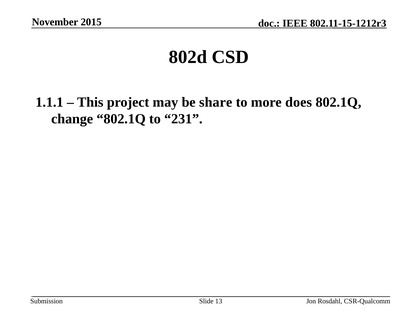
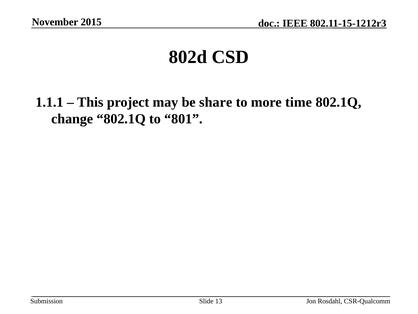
does: does -> time (299, 102)
231: 231 -> 801 (183, 119)
